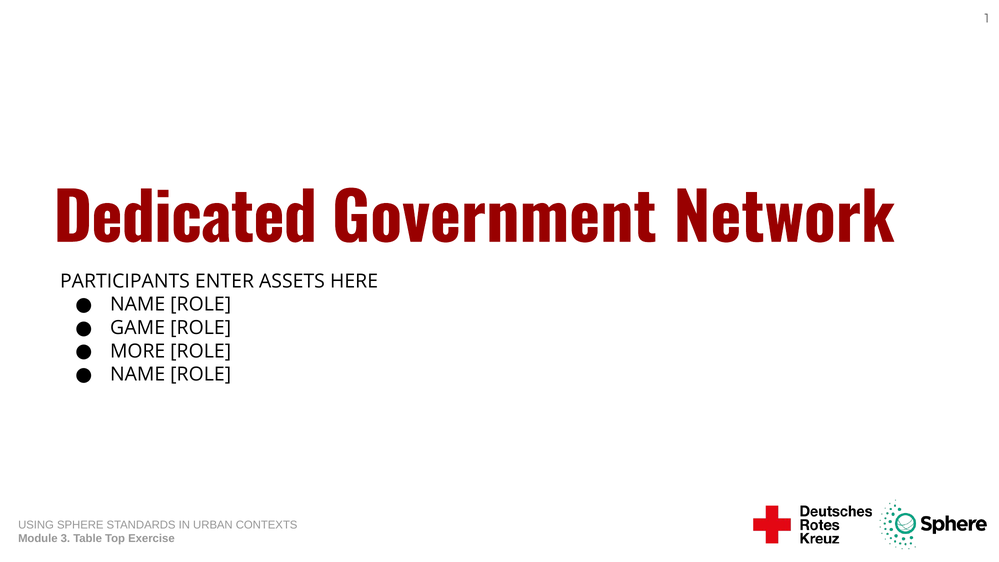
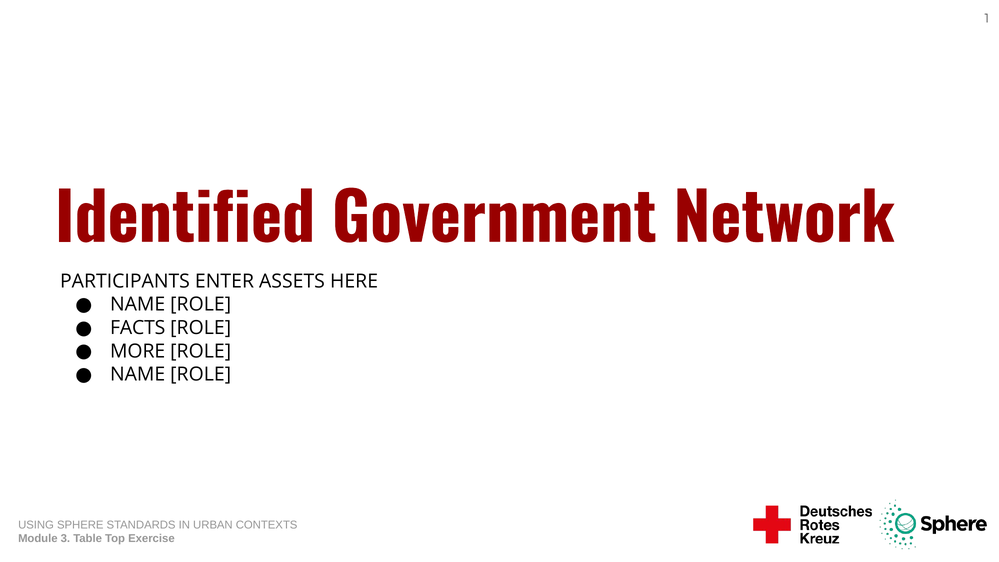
Dedicated: Dedicated -> Identified (185, 220)
GAME: GAME -> FACTS (138, 328)
